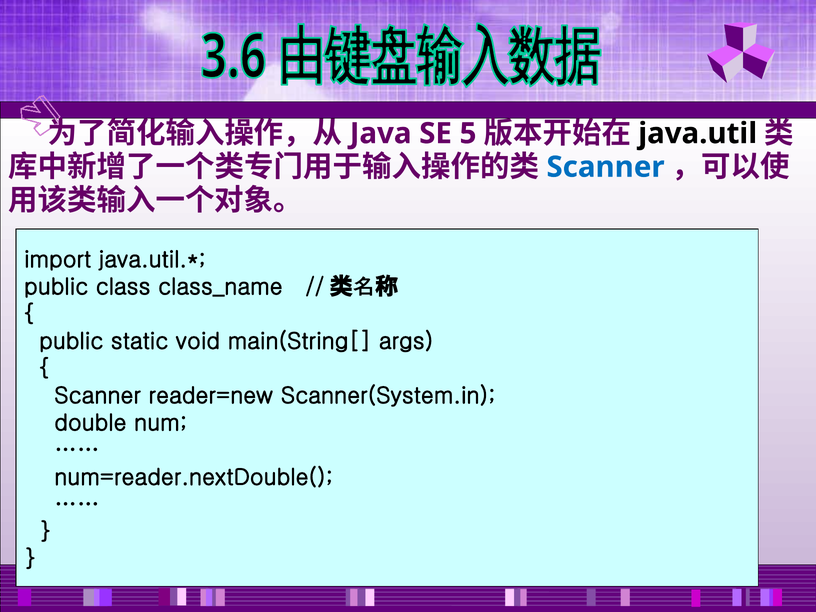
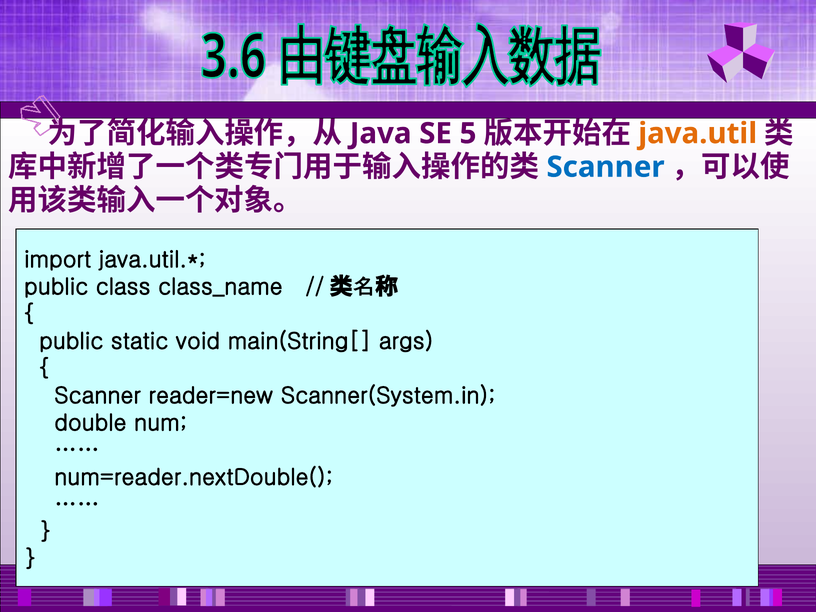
java.util colour: black -> orange (698, 133)
